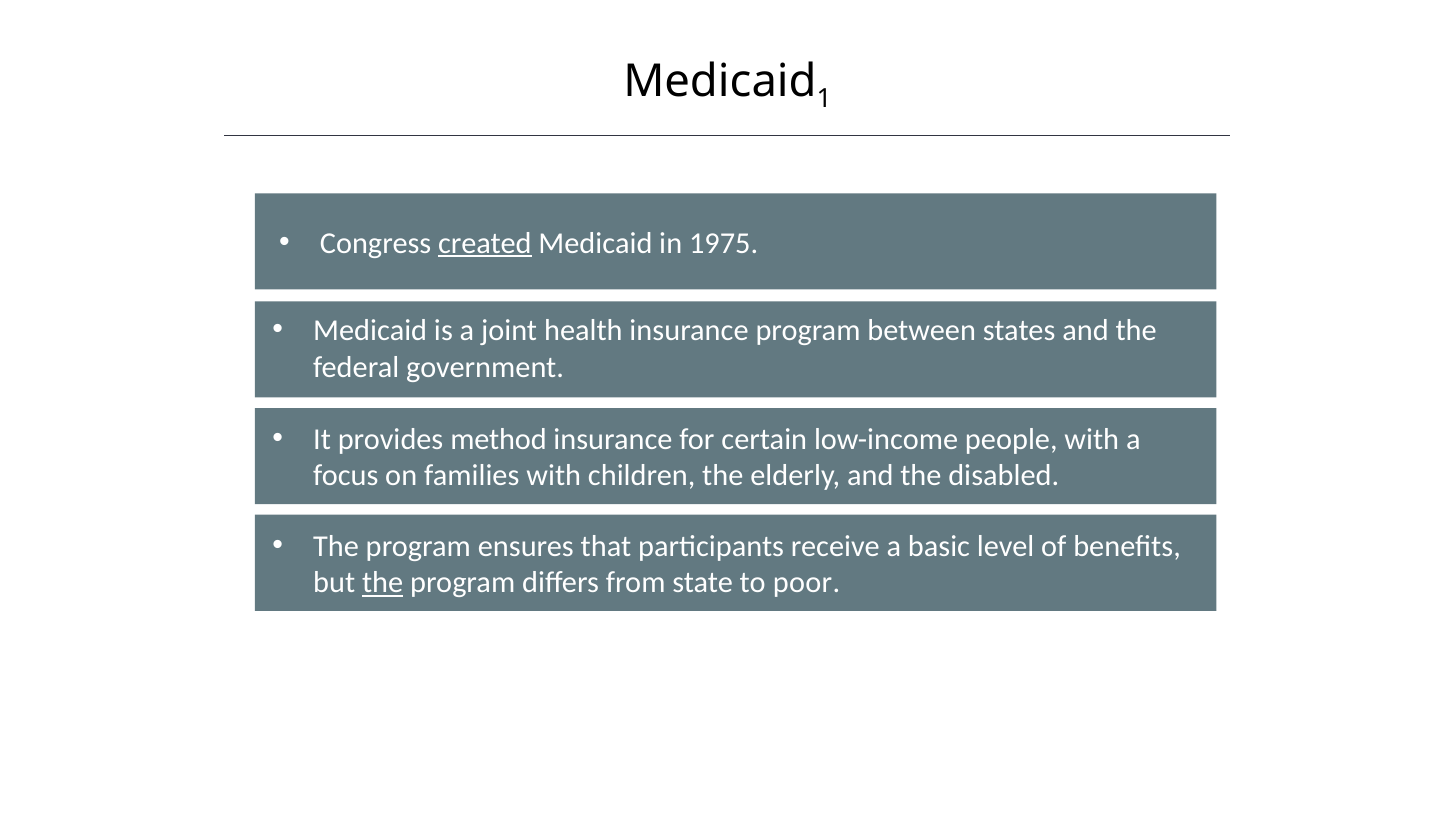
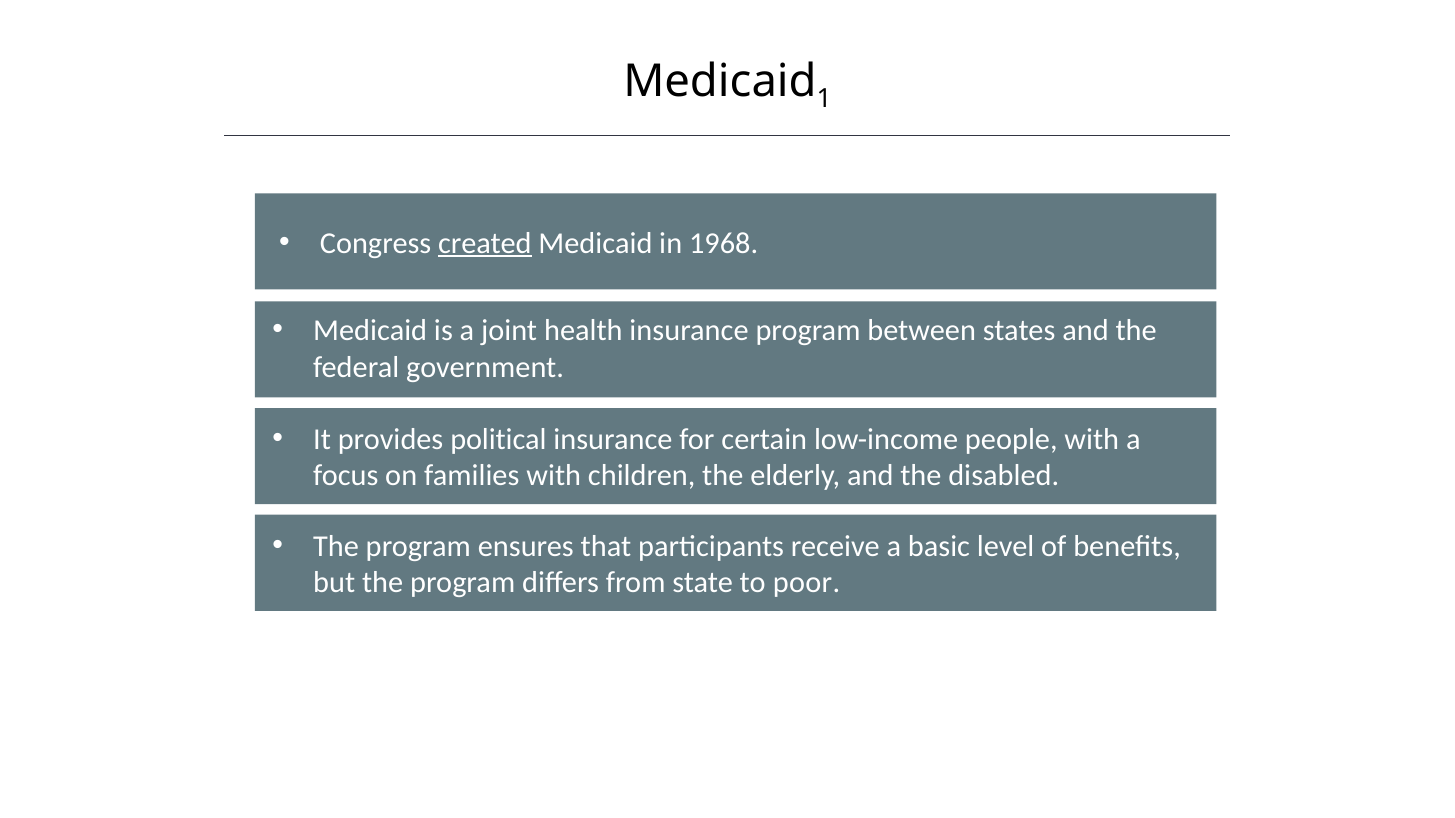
1975: 1975 -> 1968 (724, 243)
method: method -> political (498, 440)
the underline: present -> none (383, 583)
